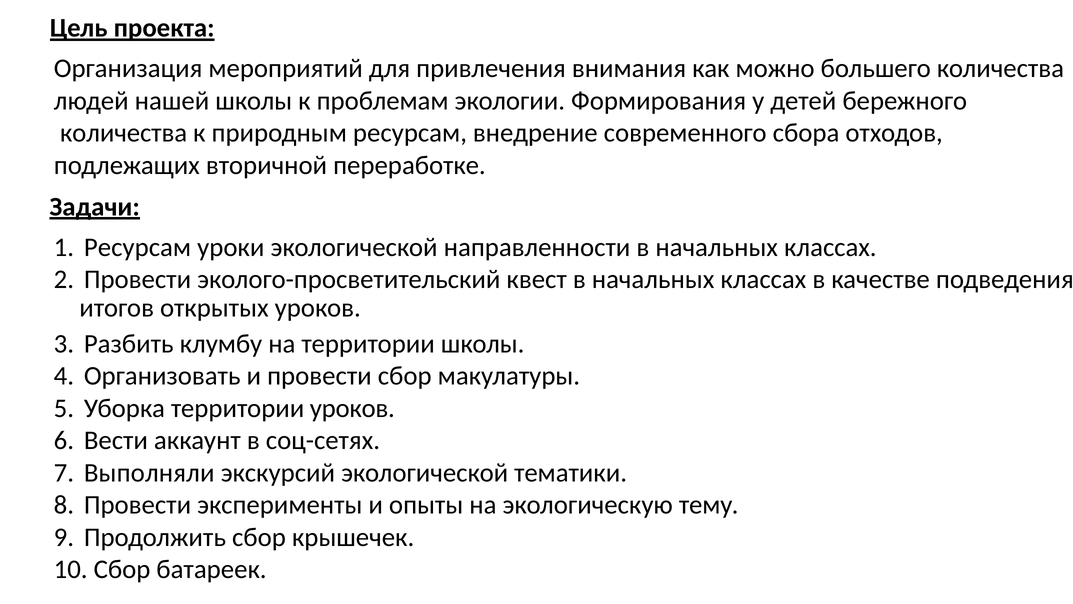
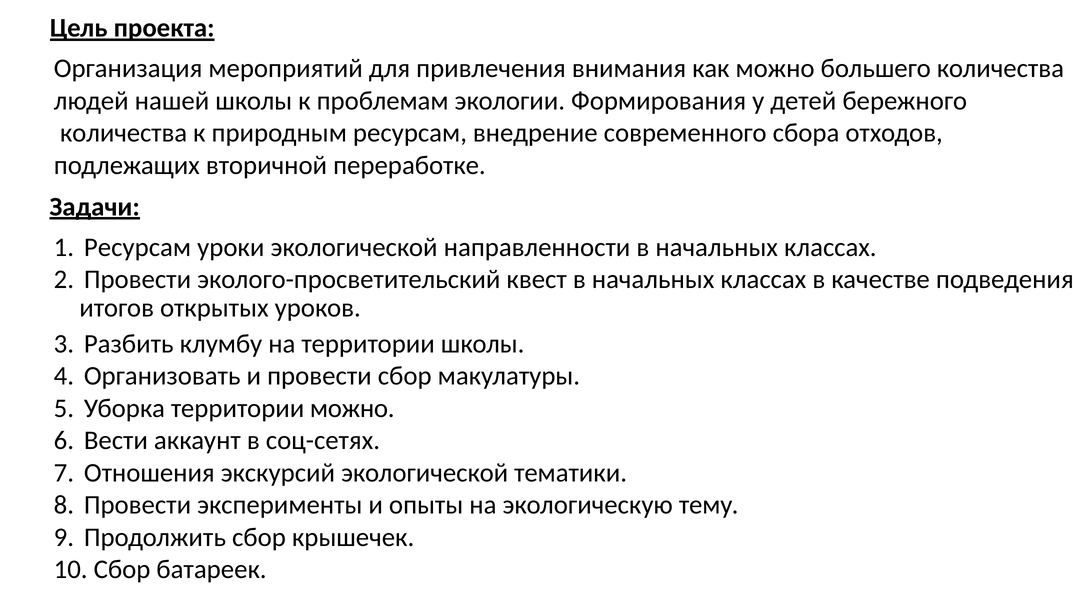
территории уроков: уроков -> можно (352, 408)
Выполняли: Выполняли -> Отношения (149, 472)
